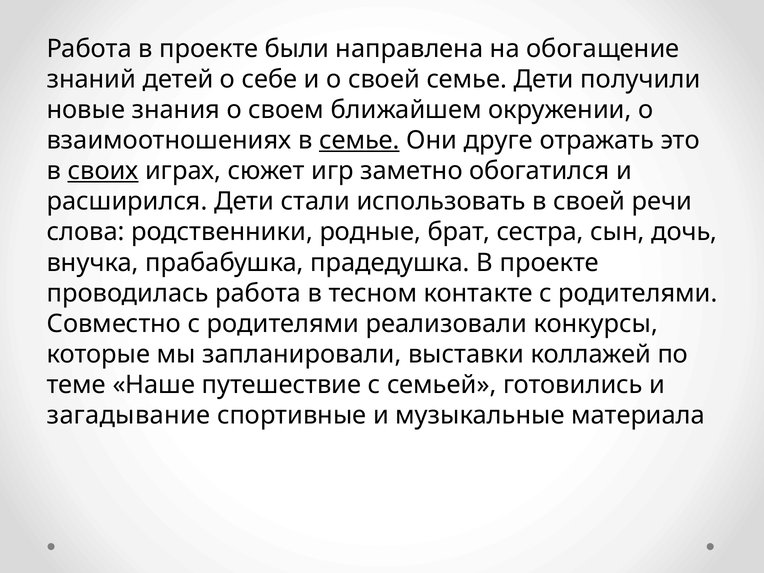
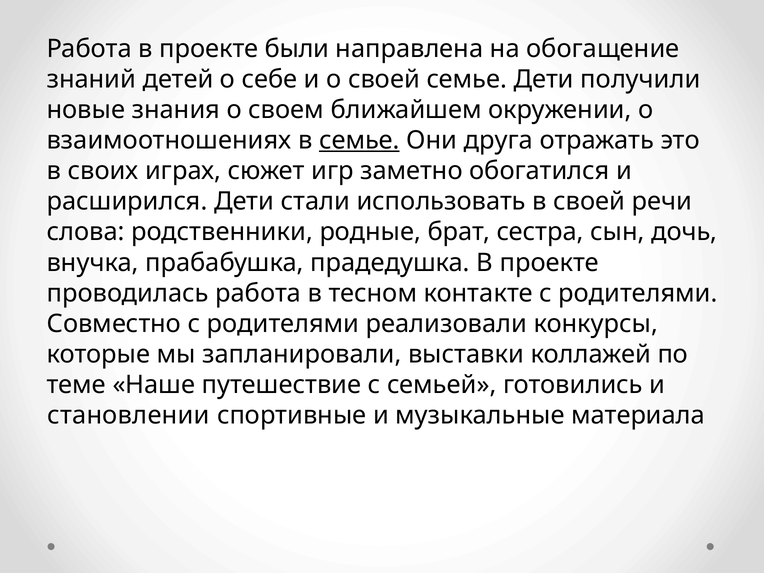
друге: друге -> друга (498, 140)
своих underline: present -> none (103, 171)
загадывание: загадывание -> становлении (128, 415)
